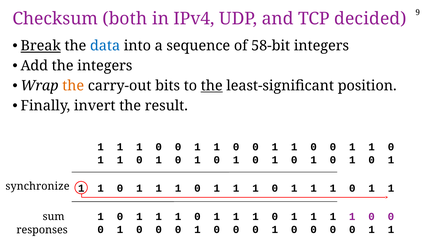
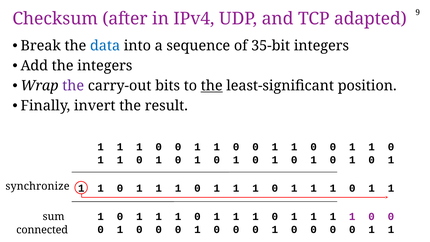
both: both -> after (125, 19)
decided: decided -> adapted (371, 19)
Break underline: present -> none (41, 46)
58-bit: 58-bit -> 35-bit (271, 46)
the colour: orange -> purple (73, 86)
responses: responses -> connected (42, 230)
